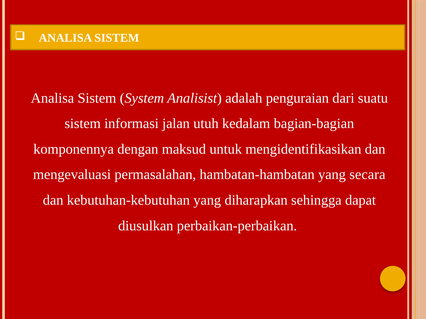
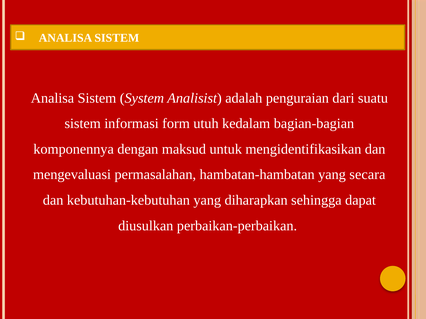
jalan: jalan -> form (176, 124)
